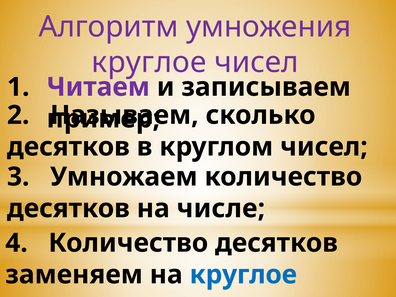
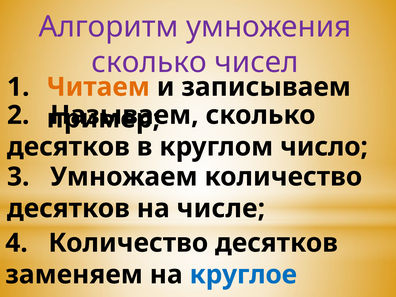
круглое: круглое -> сколько (149, 62)
Читаем colour: purple -> orange (98, 87)
круглом чисел: чисел -> число (324, 147)
